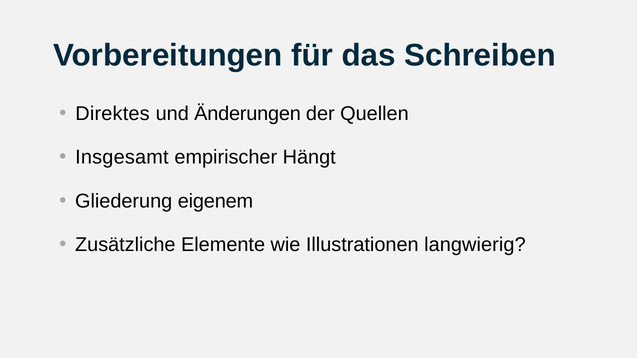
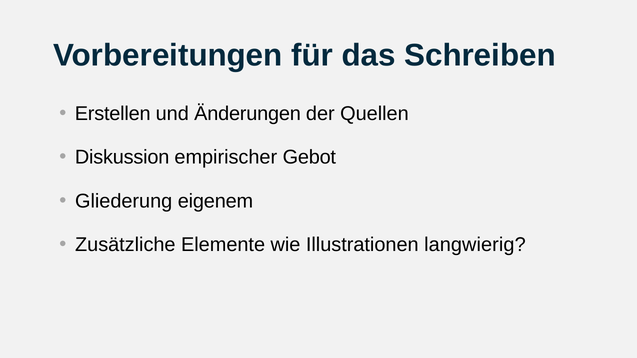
Direktes: Direktes -> Erstellen (113, 114)
Insgesamt: Insgesamt -> Diskussion (122, 157)
Hängt: Hängt -> Gebot (309, 157)
